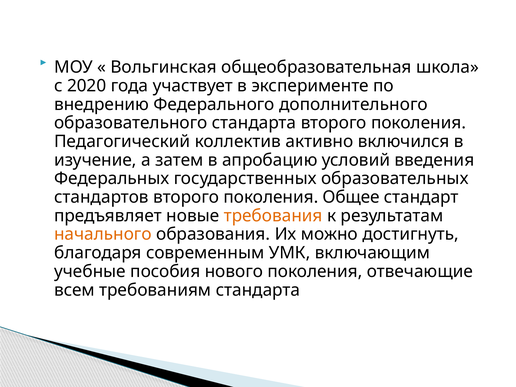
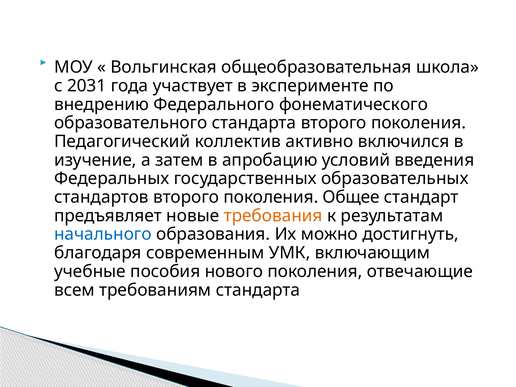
2020: 2020 -> 2031 (87, 86)
дополнительного: дополнительного -> фонематического (353, 104)
начального colour: orange -> blue (103, 234)
